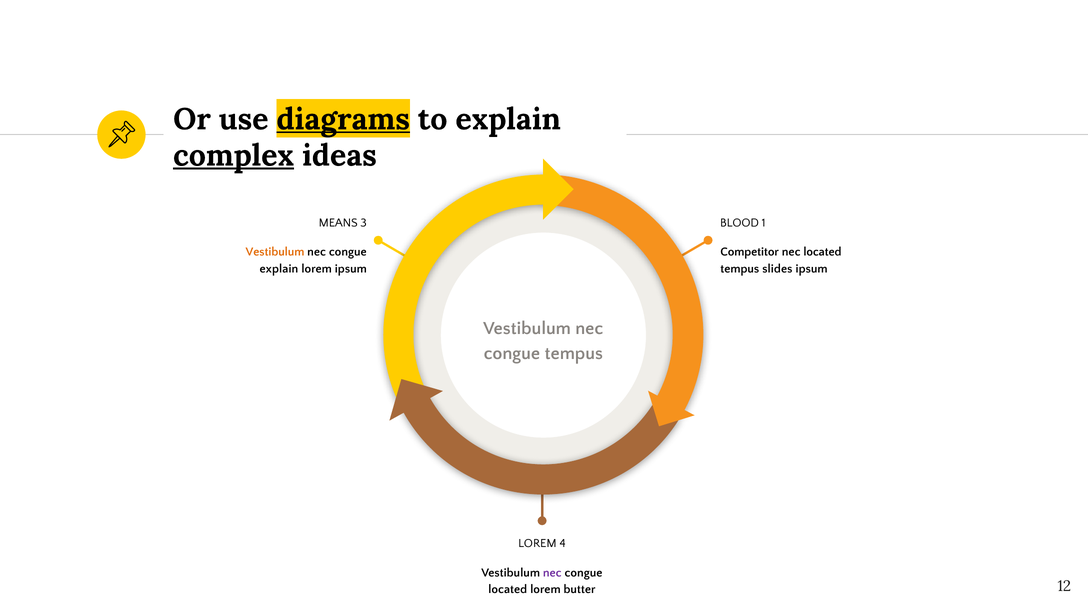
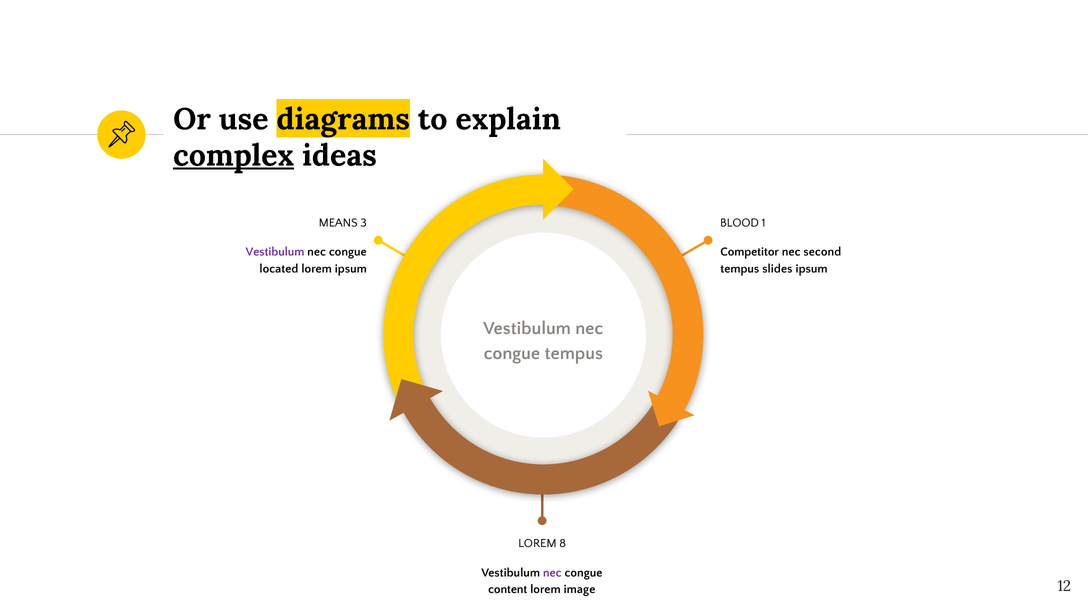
diagrams underline: present -> none (343, 119)
Vestibulum colour: orange -> purple (275, 252)
nec located: located -> second (822, 252)
explain: explain -> located (279, 269)
4: 4 -> 8 (563, 543)
located: located -> content (508, 589)
butter: butter -> image (579, 589)
